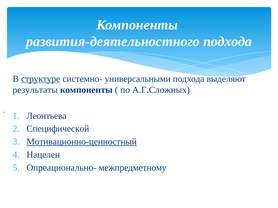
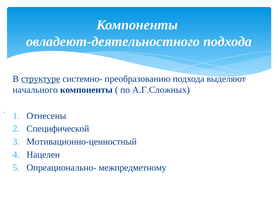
развития-деятельностного: развития-деятельностного -> овладеют-деятельностного (113, 42)
универсальными: универсальными -> преобразованию (138, 79)
результаты: результаты -> начального (35, 90)
Леонтьева: Леонтьева -> Отнесены (46, 116)
Мотивационно-ценностный underline: present -> none (82, 142)
